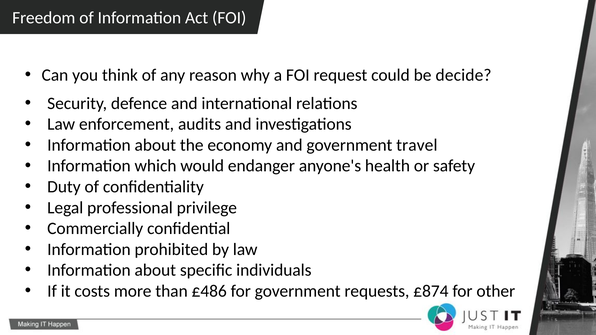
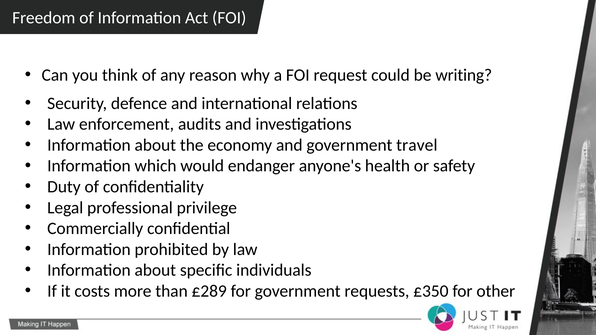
decide: decide -> writing (464, 75)
£486: £486 -> £289 (209, 291)
£874: £874 -> £350 (431, 291)
